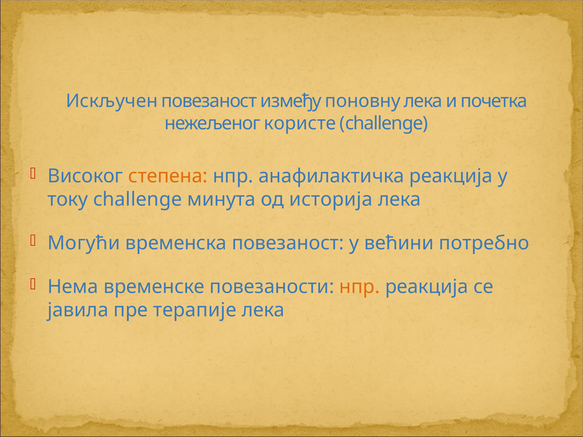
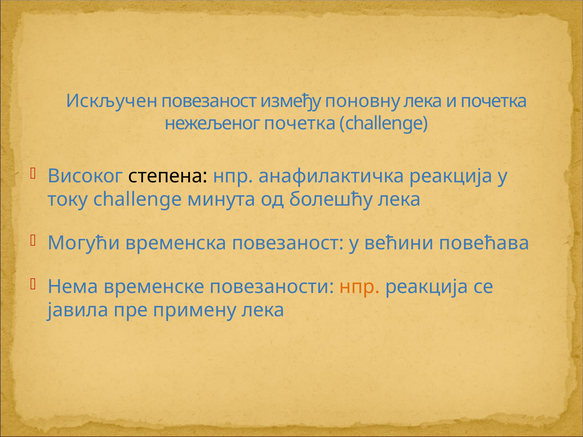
нежељеног користе: користе -> почетка (300, 123)
степена colour: orange -> black (168, 176)
историја: историја -> болешћу (331, 200)
потребно: потребно -> повећава (484, 243)
терапије: терапије -> примену (195, 310)
